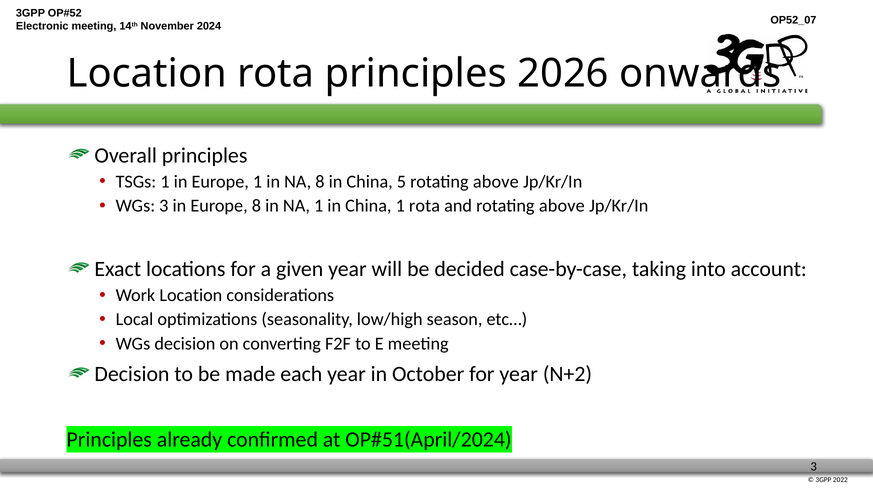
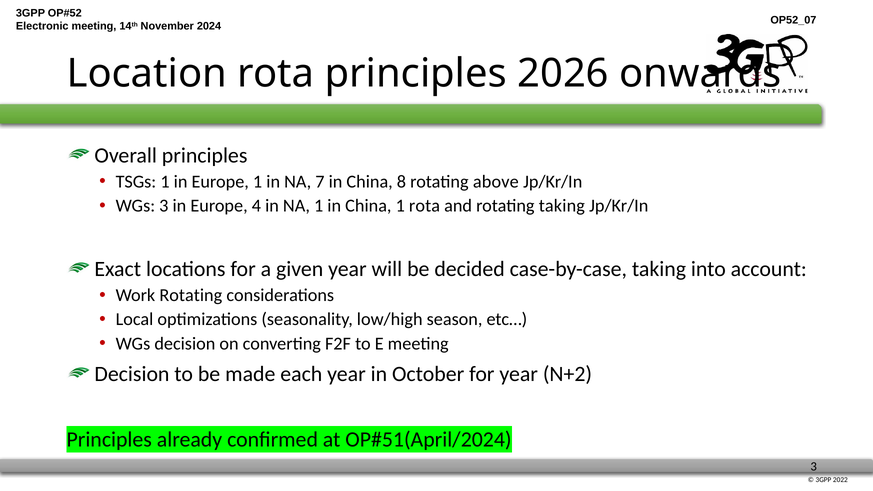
NA 8: 8 -> 7 (320, 182)
5: 5 -> 8 (401, 182)
Europe 8: 8 -> 4 (256, 206)
and rotating above: above -> taking (562, 206)
Work Location: Location -> Rotating (191, 295)
